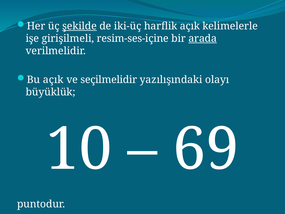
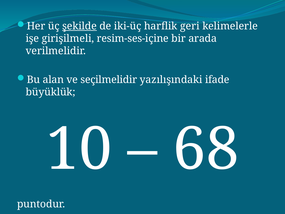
harflik açık: açık -> geri (190, 26)
arada underline: present -> none (203, 38)
Bu açık: açık -> alan (53, 80)
olayı: olayı -> ifade (217, 80)
69: 69 -> 68 (206, 149)
